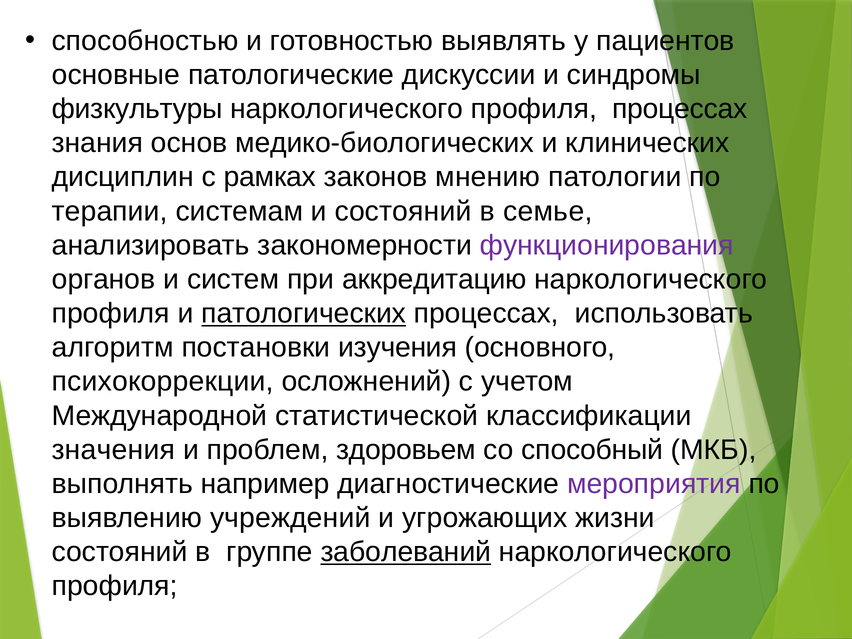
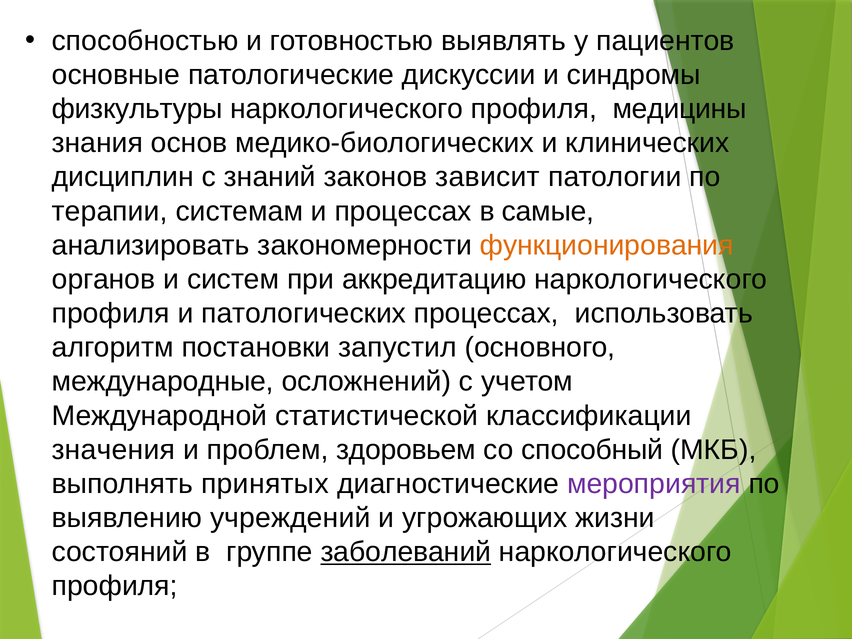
профиля процессах: процессах -> медицины (680, 109)
рамках: рамках -> знаний (270, 177)
мнению: мнению -> зависит (488, 177)
и состояний: состояний -> процессах (403, 211)
семье: семье -> самые (548, 211)
функционирования colour: purple -> orange (607, 245)
патологических underline: present -> none (304, 313)
изучения: изучения -> запустил (397, 347)
психокоррекции: психокоррекции -> международные (163, 382)
например: например -> принятых (265, 484)
